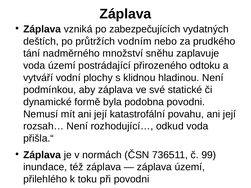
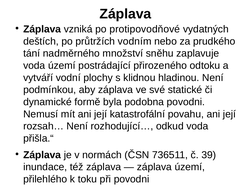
zabezpečujících: zabezpečujících -> protipovodňové (145, 29)
99: 99 -> 39 (209, 155)
